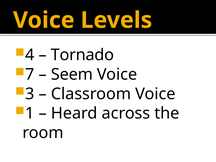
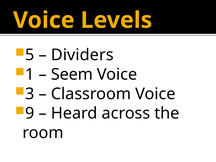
4: 4 -> 5 (30, 55)
Tornado: Tornado -> Dividers (82, 55)
7: 7 -> 1 (30, 74)
1: 1 -> 9 (30, 113)
